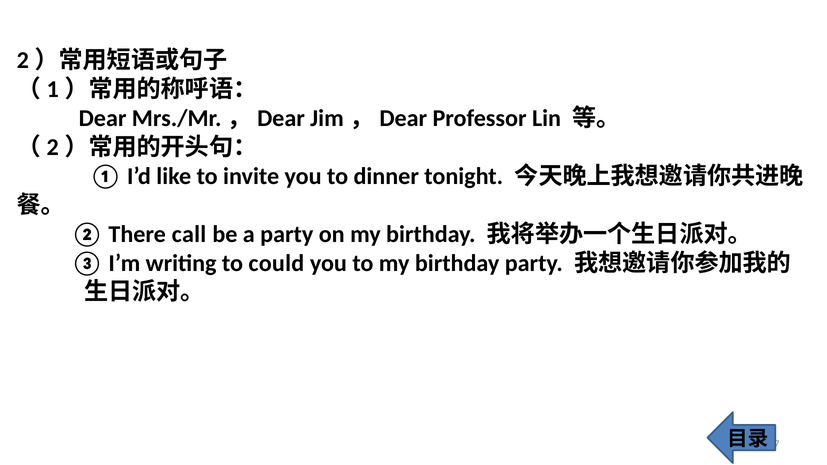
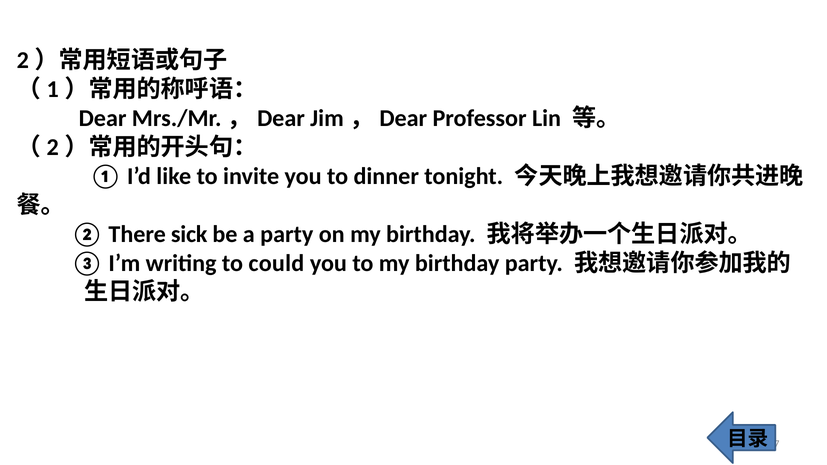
call: call -> sick (189, 234)
